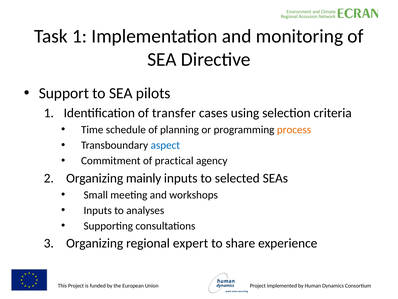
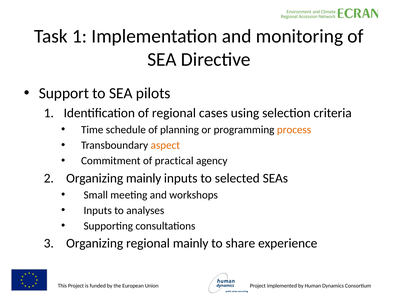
of transfer: transfer -> regional (174, 113)
aspect colour: blue -> orange (165, 145)
regional expert: expert -> mainly (191, 243)
